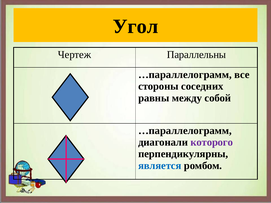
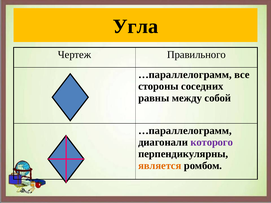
Угол: Угол -> Угла (135, 26)
Параллельны: Параллельны -> Правильного (196, 55)
является colour: blue -> orange (160, 166)
